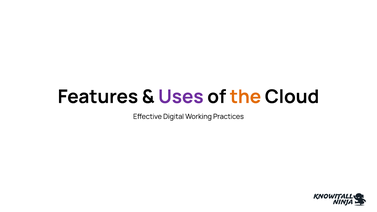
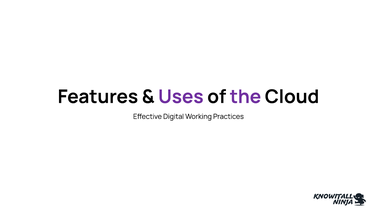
the colour: orange -> purple (245, 97)
